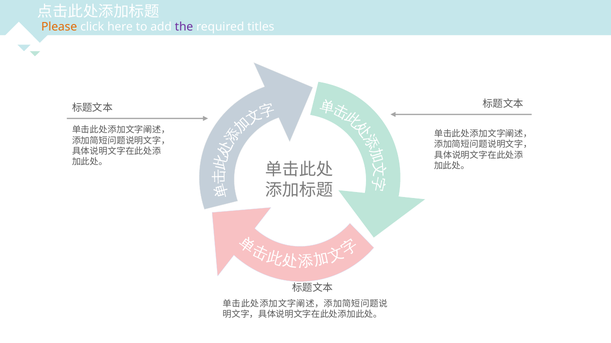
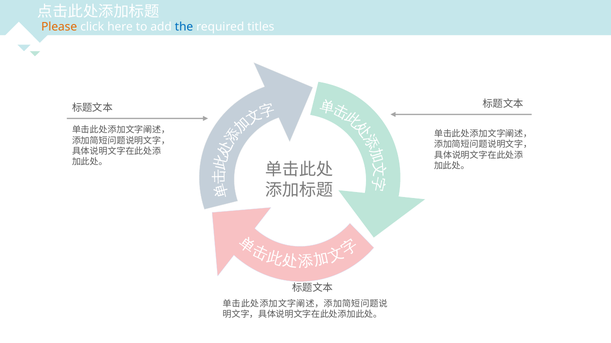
the colour: purple -> blue (184, 27)
